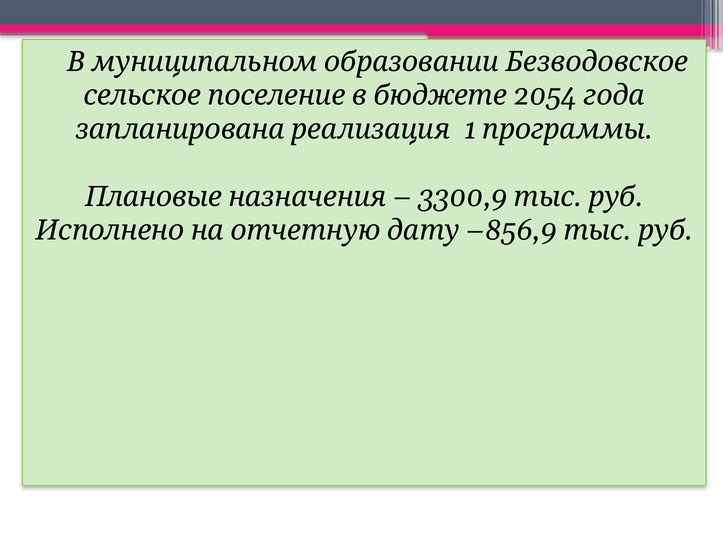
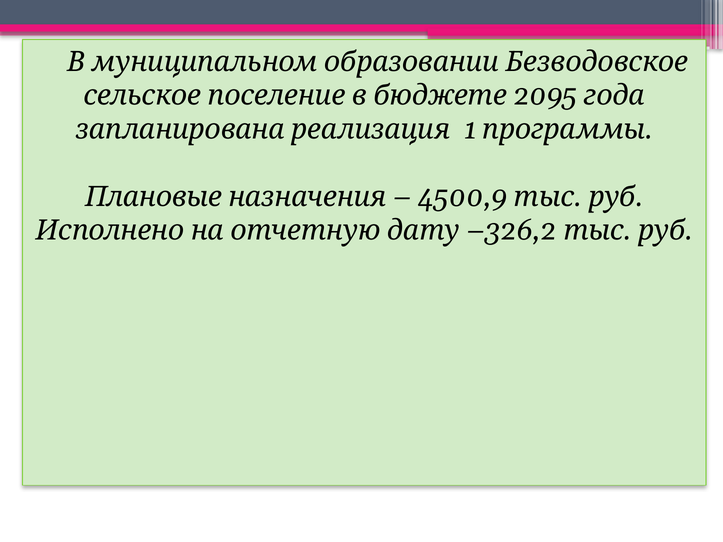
2054: 2054 -> 2095 (546, 96)
3300,9: 3300,9 -> 4500,9 (463, 197)
–856,9: –856,9 -> –326,2 (511, 231)
